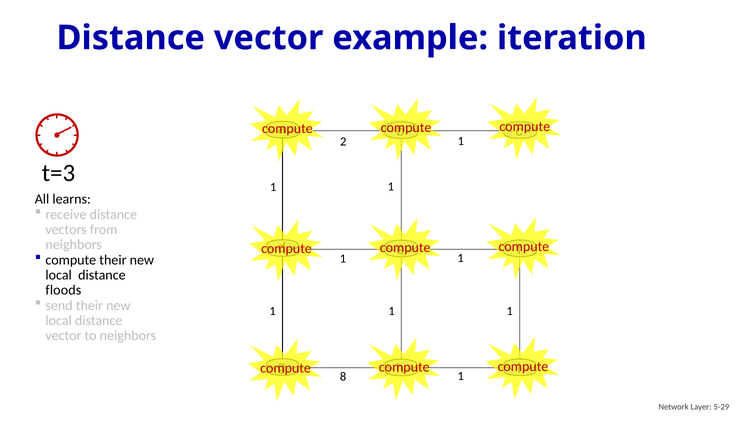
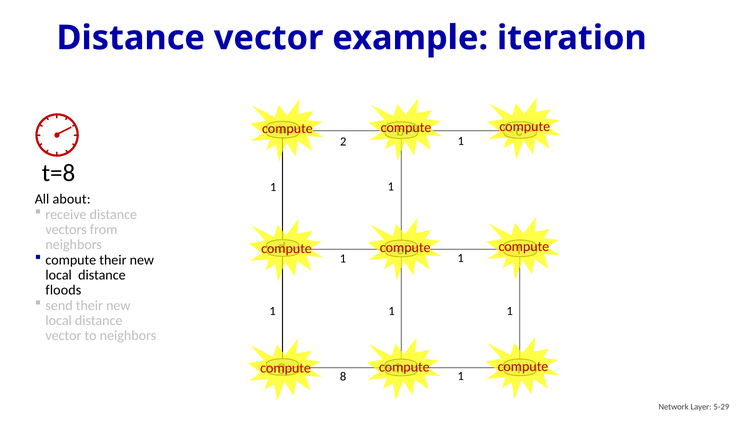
t=3: t=3 -> t=8 (58, 173)
learns: learns -> about (72, 199)
